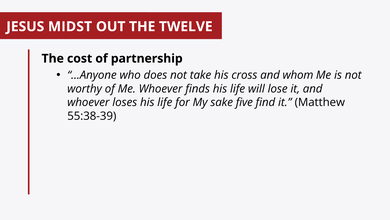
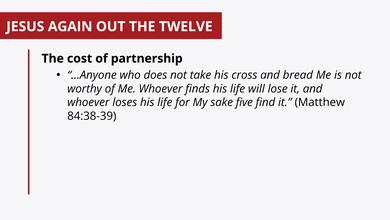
MIDST: MIDST -> AGAIN (70, 27)
whom: whom -> bread (298, 75)
55:38-39: 55:38-39 -> 84:38-39 (92, 116)
